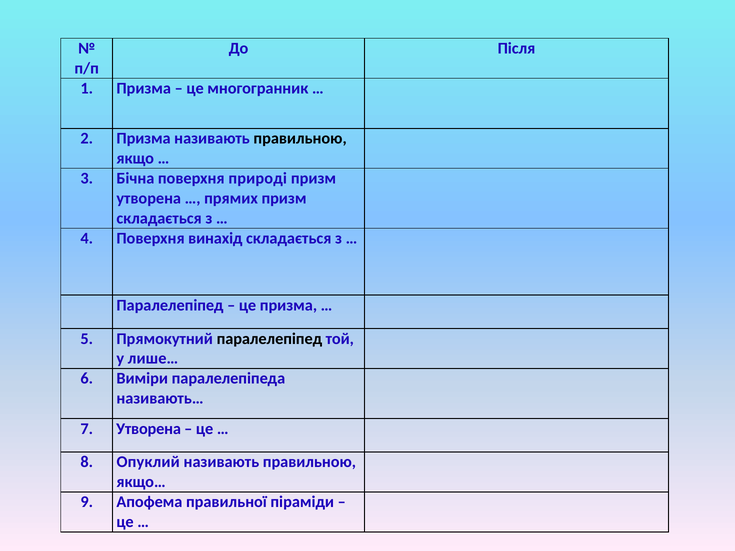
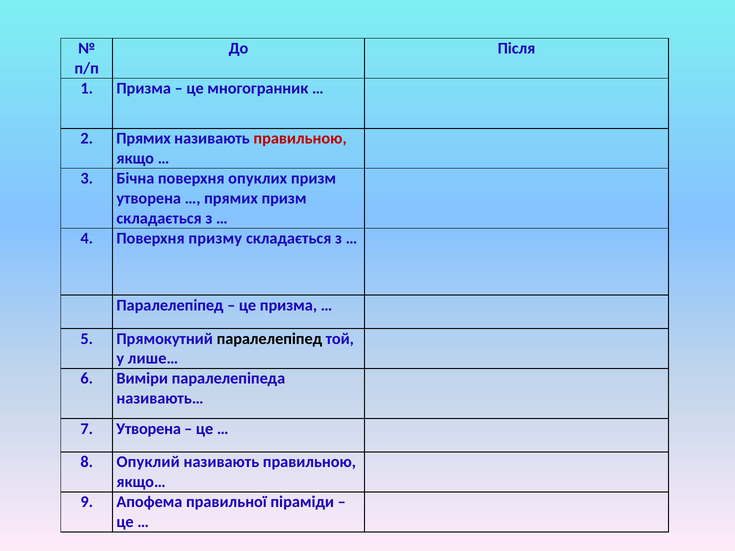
2 Призма: Призма -> Прямих (144, 139)
правильною colour: black -> red (300, 139)
природі: природі -> опуклих (258, 179)
винахід: винахід -> призму (215, 238)
